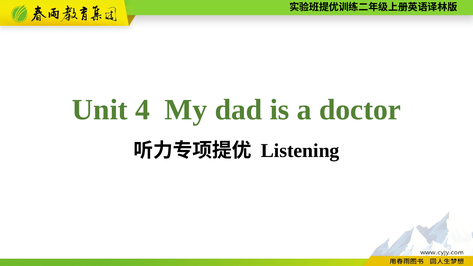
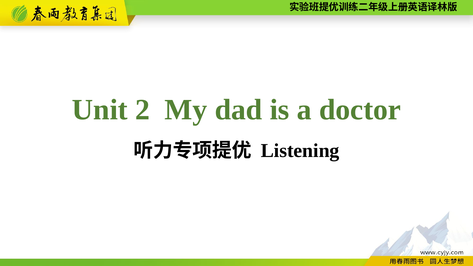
4: 4 -> 2 (142, 110)
